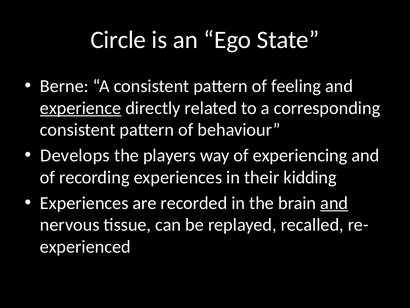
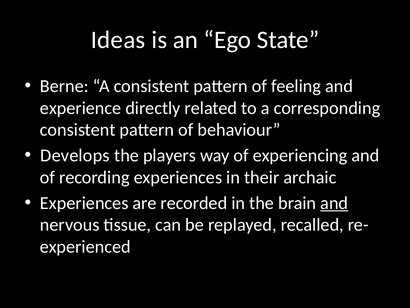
Circle: Circle -> Ideas (118, 40)
experience underline: present -> none (81, 108)
kidding: kidding -> archaic (310, 177)
